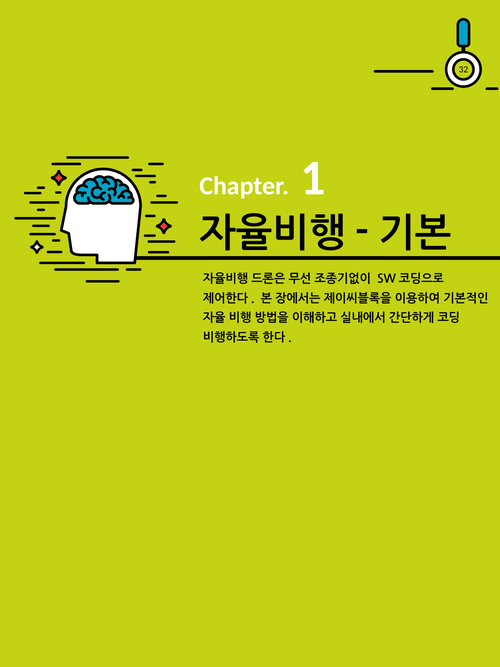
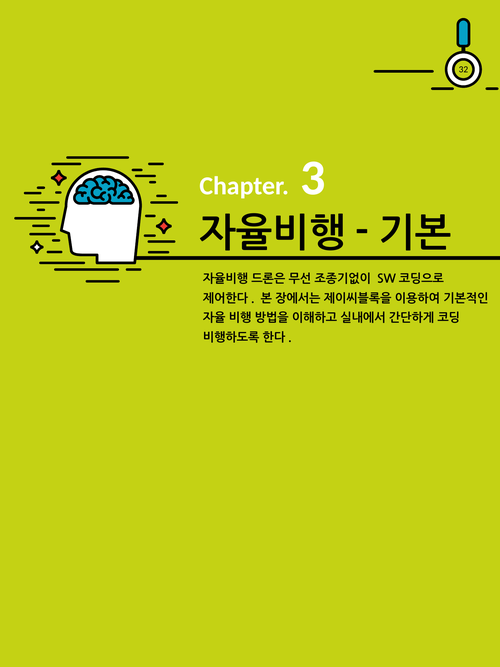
1: 1 -> 3 (313, 178)
